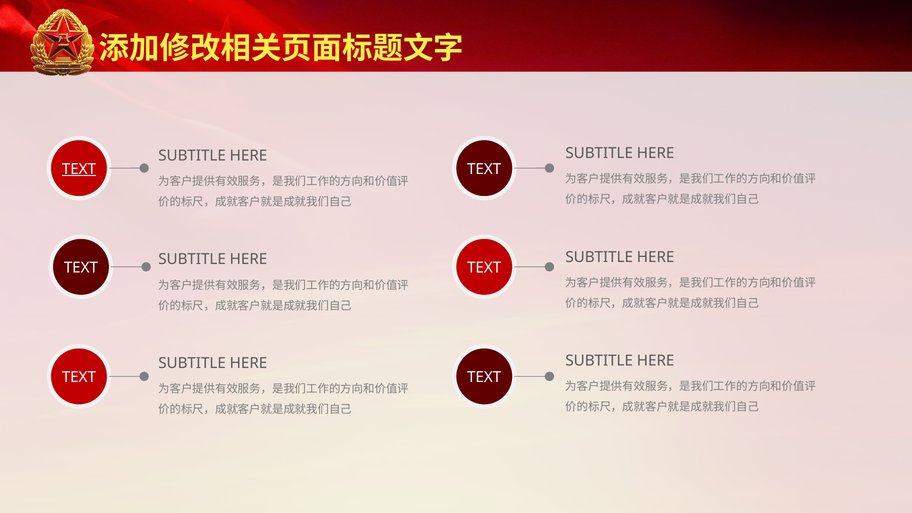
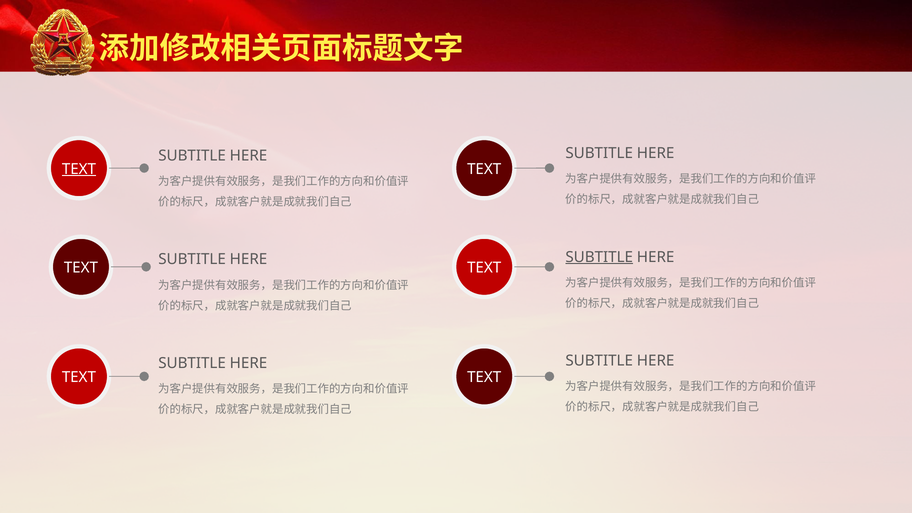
SUBTITLE underline: none -> present (599, 257)
